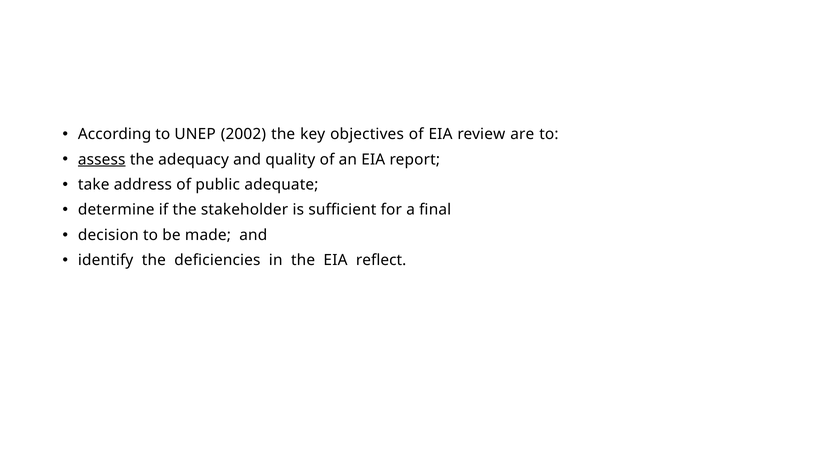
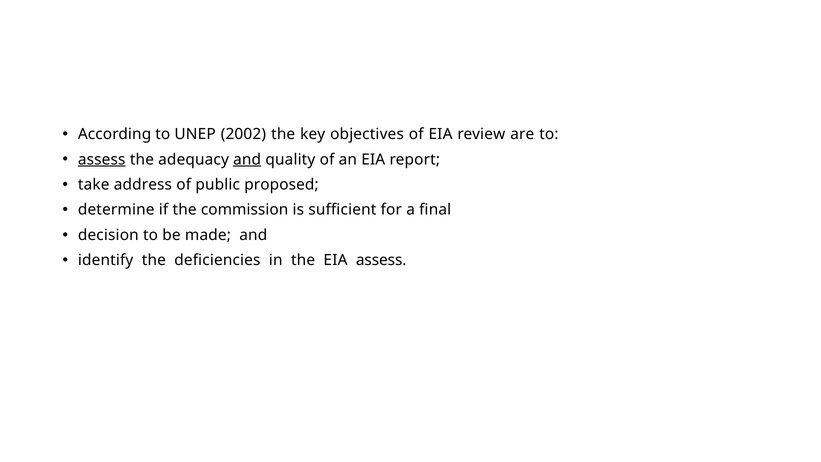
and underline: none -> present (247, 159)
adequate: adequate -> proposed (281, 185)
stakeholder: stakeholder -> commission (245, 210)
EIA reflect: reflect -> assess (381, 260)
